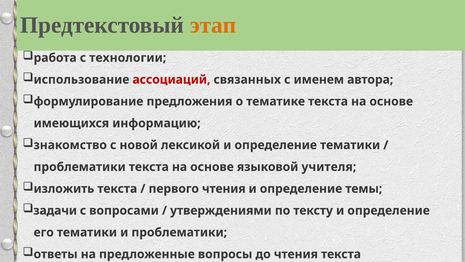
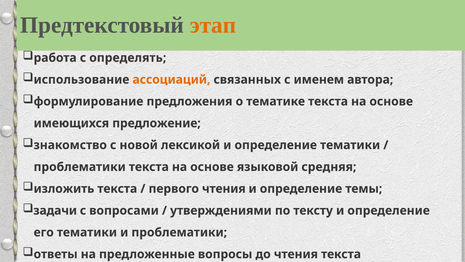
технологии: технологии -> определять (128, 58)
ассоциаций colour: red -> orange (171, 79)
информацию: информацию -> предложение (156, 123)
учителя: учителя -> средняя (329, 167)
